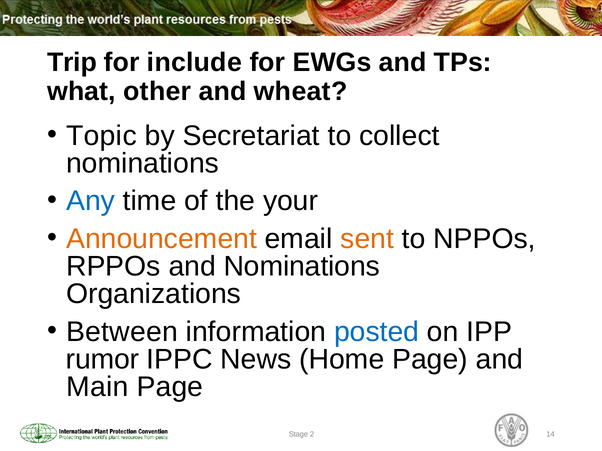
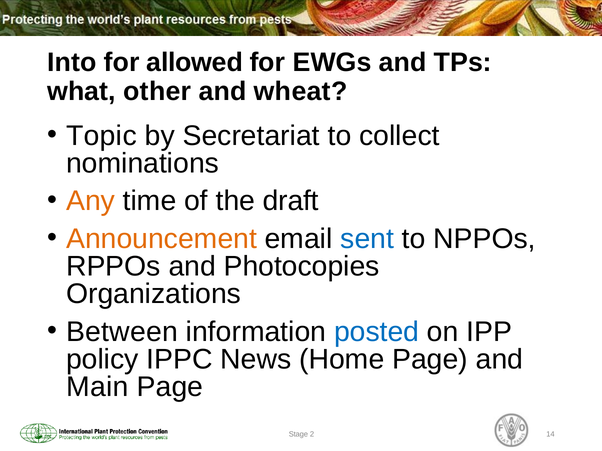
Trip: Trip -> Into (72, 62)
include: include -> allowed (195, 62)
Any colour: blue -> orange (91, 201)
your: your -> draft (291, 201)
sent colour: orange -> blue (367, 239)
and Nominations: Nominations -> Photocopies (302, 267)
rumor: rumor -> policy (102, 360)
